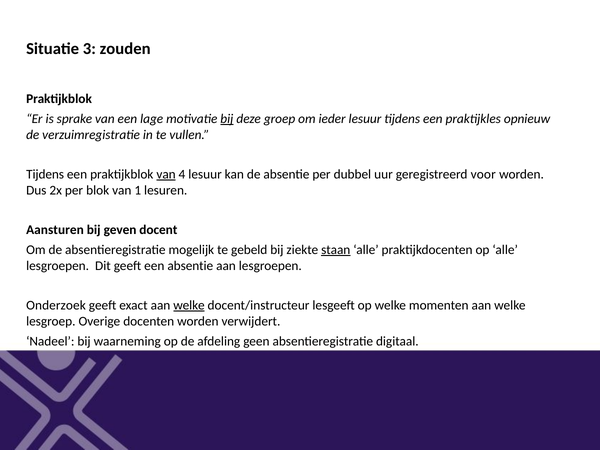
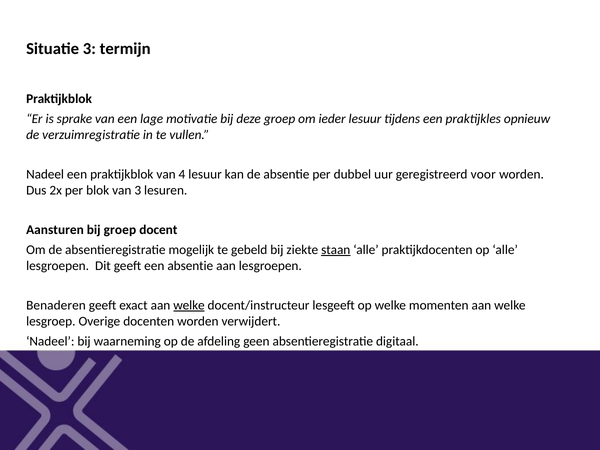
zouden: zouden -> termijn (125, 49)
bij underline: present -> none (227, 119)
Tijdens: Tijdens -> Nadeel (45, 174)
van underline: present -> none (166, 174)
van 1: 1 -> 3 (138, 190)
bij geven: geven -> groep (120, 230)
Onderzoek: Onderzoek -> Benaderen (56, 305)
